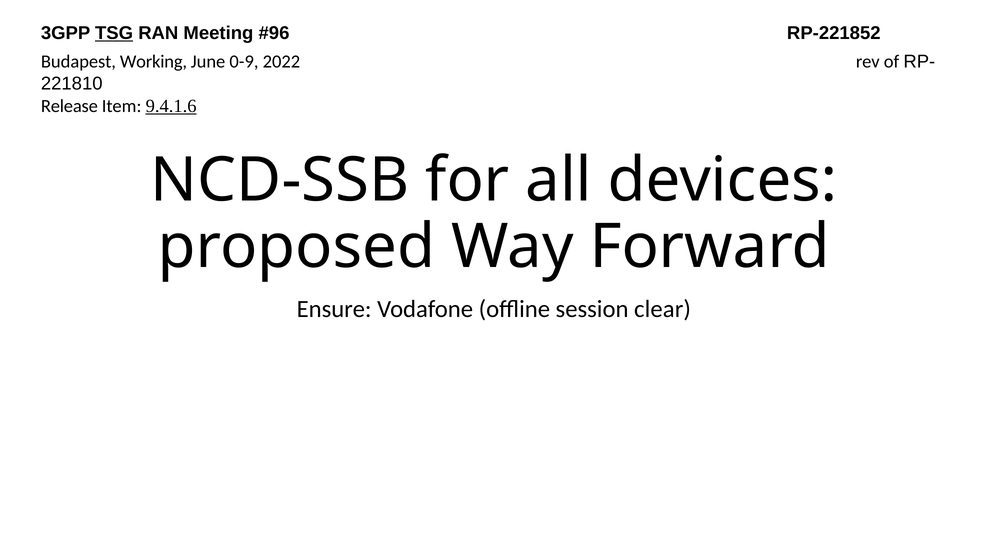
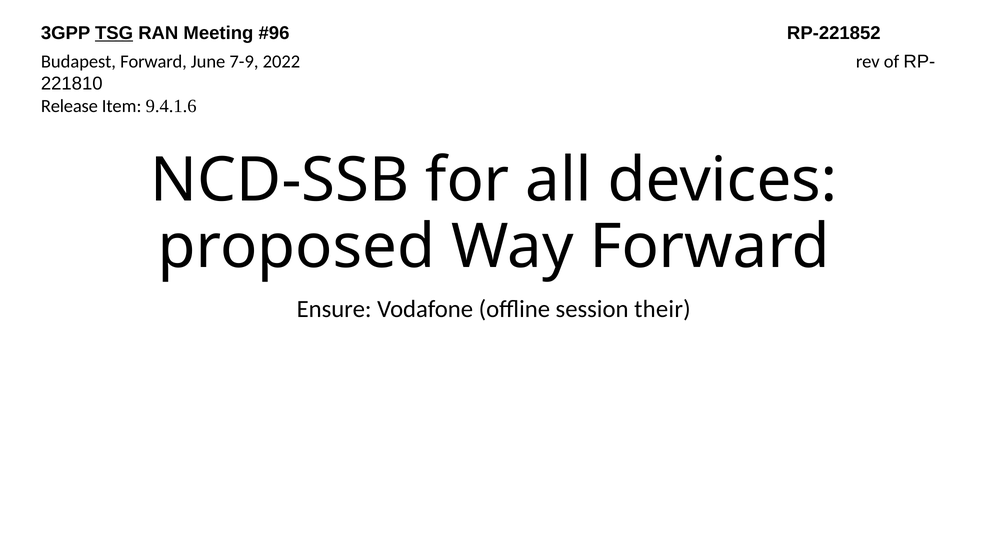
Budapest Working: Working -> Forward (153, 62)
0-9: 0-9 -> 7-9 (244, 62)
9.4.1.6 underline: present -> none (171, 106)
clear: clear -> their (662, 309)
